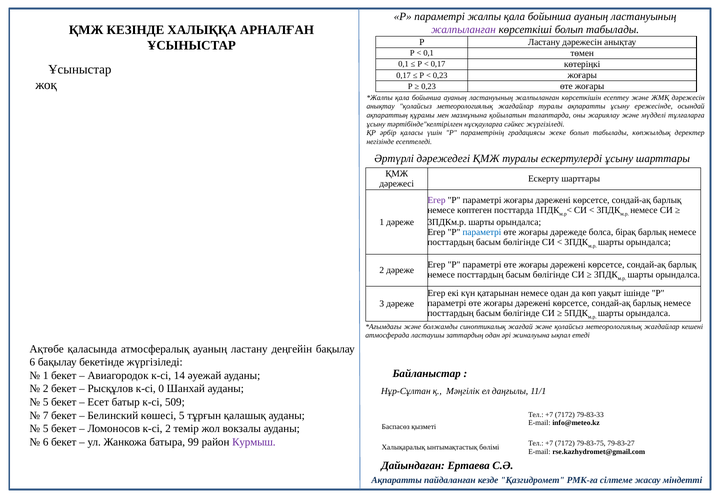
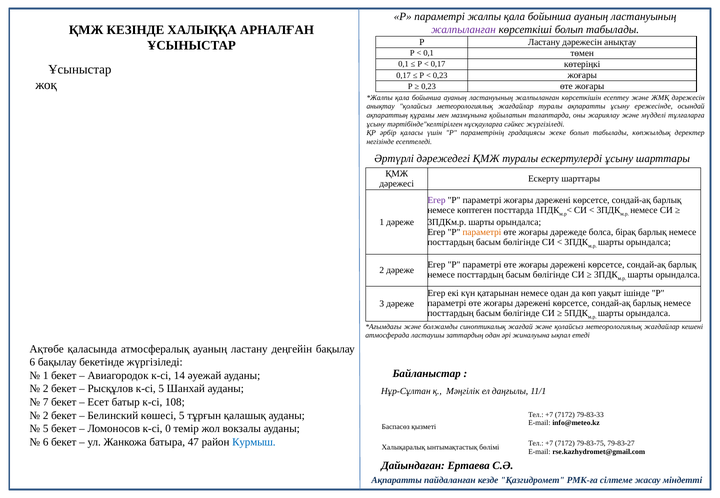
параметрі colour: blue -> orange (482, 232)
к-сі 0: 0 -> 5 (161, 389)
5: 5 -> 7 (46, 402)
509: 509 -> 108 (175, 402)
7: 7 -> 2 (46, 416)
к-сі 2: 2 -> 0 (168, 429)
99: 99 -> 47 (193, 442)
Курмыш colour: purple -> blue (254, 442)
